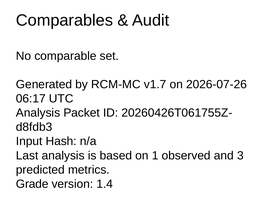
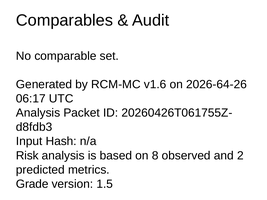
v1.7: v1.7 -> v1.6 (155, 84)
2026-07-26: 2026-07-26 -> 2026-64-26 (217, 84)
Last: Last -> Risk (27, 156)
1: 1 -> 8 (155, 156)
3: 3 -> 2 (240, 156)
1.4: 1.4 -> 1.5 (105, 184)
